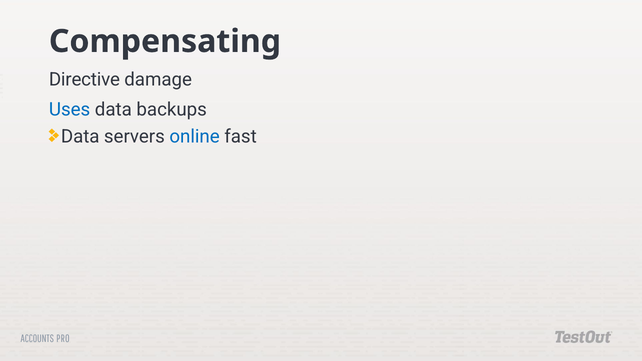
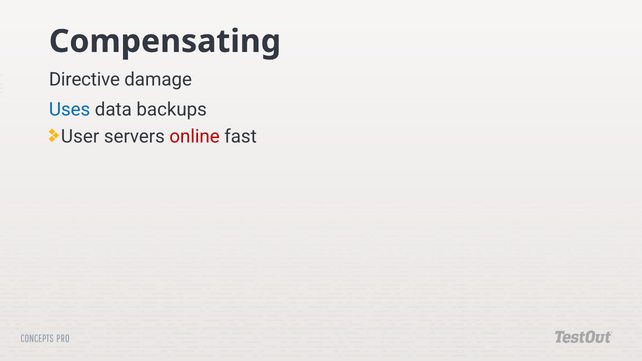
Data: Data -> User (80, 136)
online colour: blue -> red (195, 136)
ACCOUNTS: ACCOUNTS -> CONCEPTS (37, 339)
